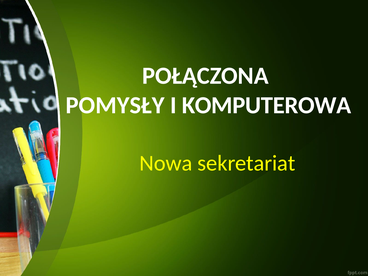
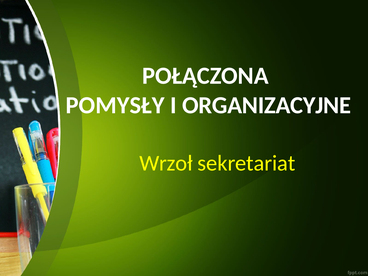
KOMPUTEROWA: KOMPUTEROWA -> ORGANIZACYJNE (267, 105)
Nowa: Nowa -> Wrzoł (166, 163)
